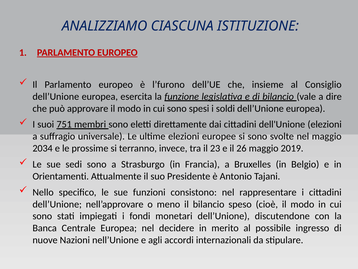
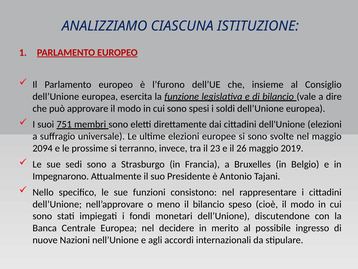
2034: 2034 -> 2094 (43, 148)
Orientamenti: Orientamenti -> Impegnarono (61, 176)
